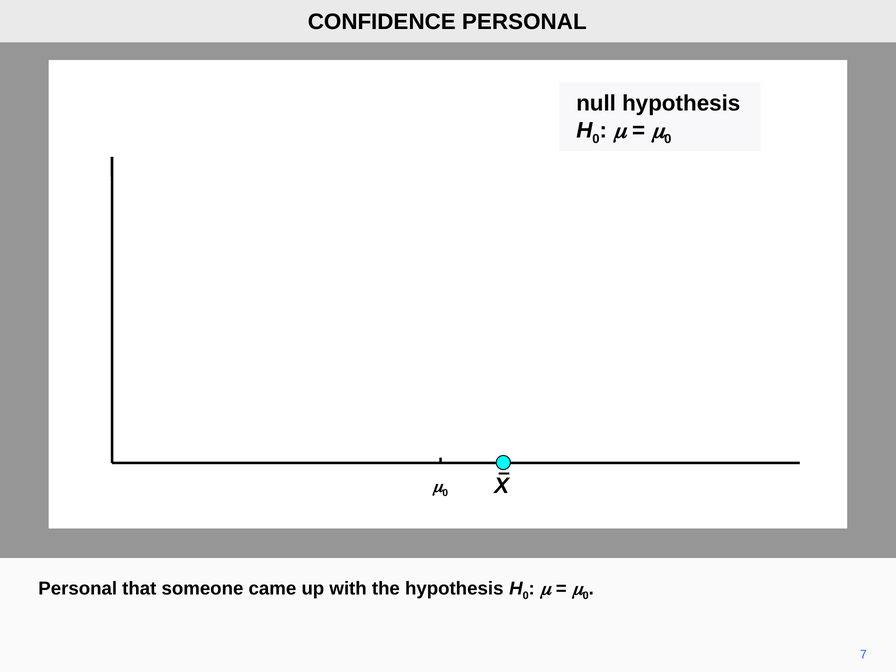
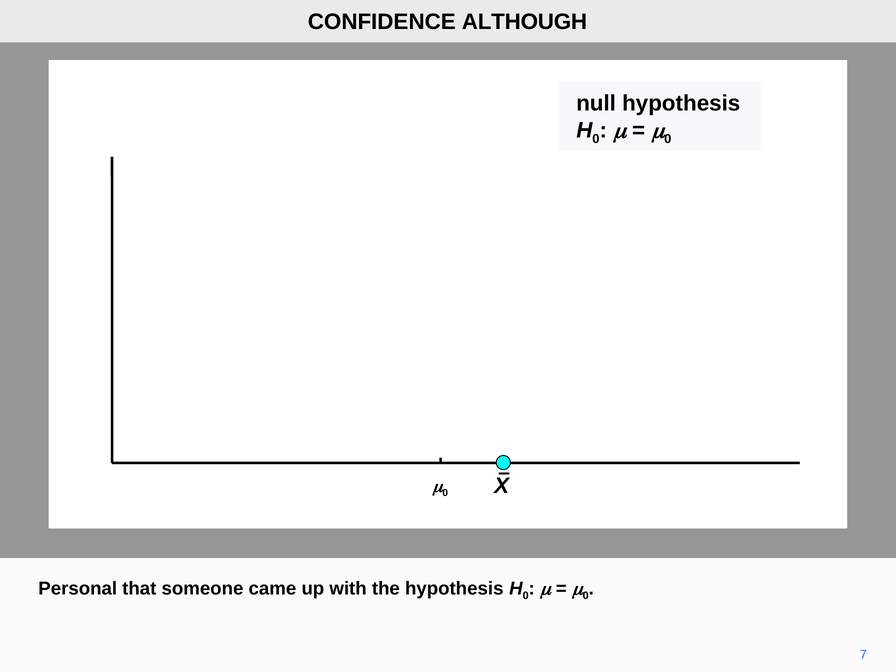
CONFIDENCE PERSONAL: PERSONAL -> ALTHOUGH (524, 22)
